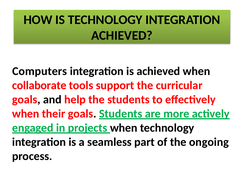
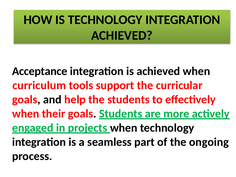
Computers: Computers -> Acceptance (40, 71)
collaborate: collaborate -> curriculum (39, 85)
